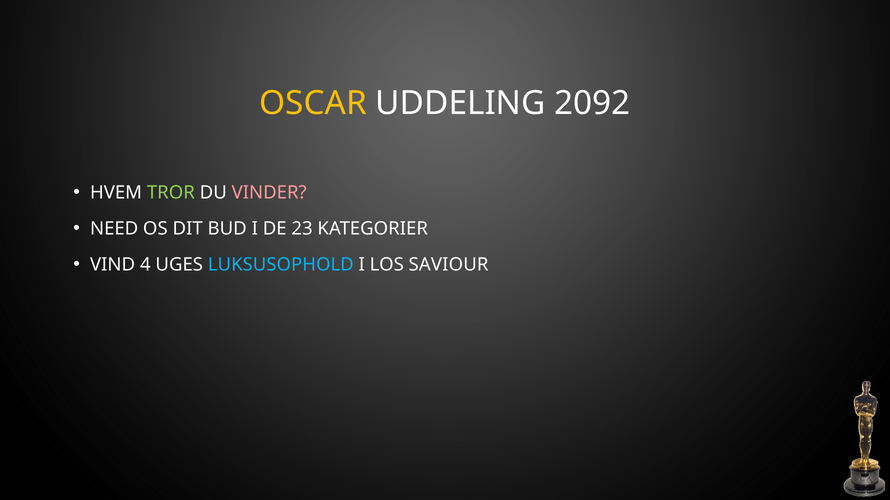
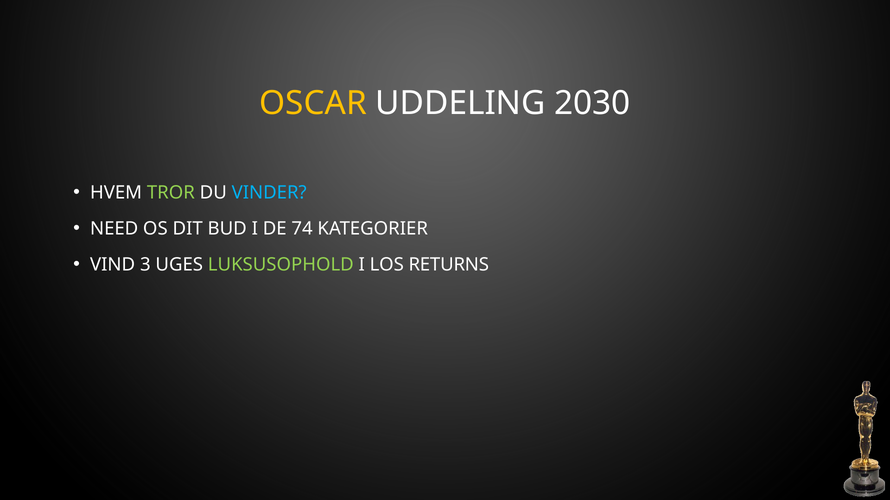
2092: 2092 -> 2030 (592, 103)
VINDER colour: pink -> light blue (269, 193)
23: 23 -> 74 (302, 229)
4: 4 -> 3 (145, 265)
LUKSUSOPHOLD colour: light blue -> light green (281, 265)
SAVIOUR: SAVIOUR -> RETURNS (449, 265)
